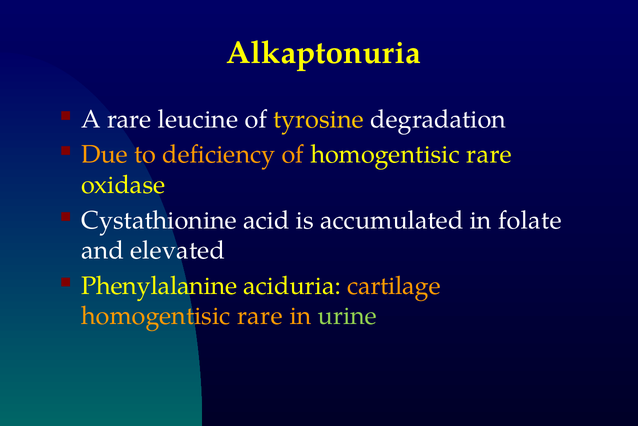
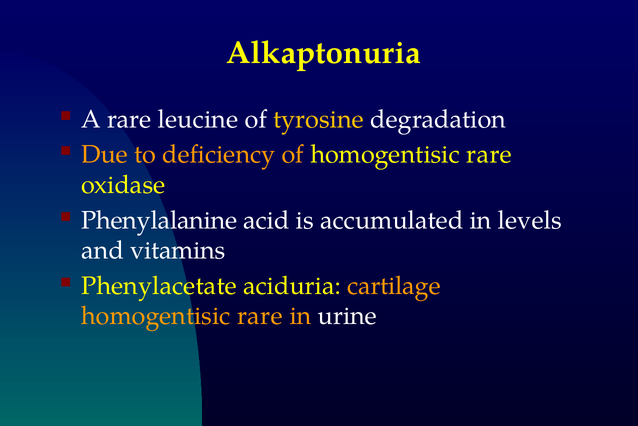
Cystathionine: Cystathionine -> Phenylalanine (159, 220)
folate: folate -> levels (530, 220)
elevated: elevated -> vitamins (178, 250)
Phenylalanine: Phenylalanine -> Phenylacetate (159, 285)
urine colour: light green -> white (347, 316)
